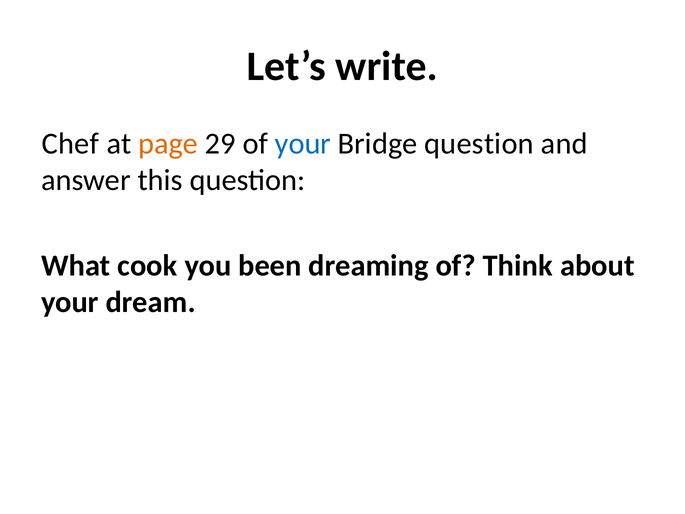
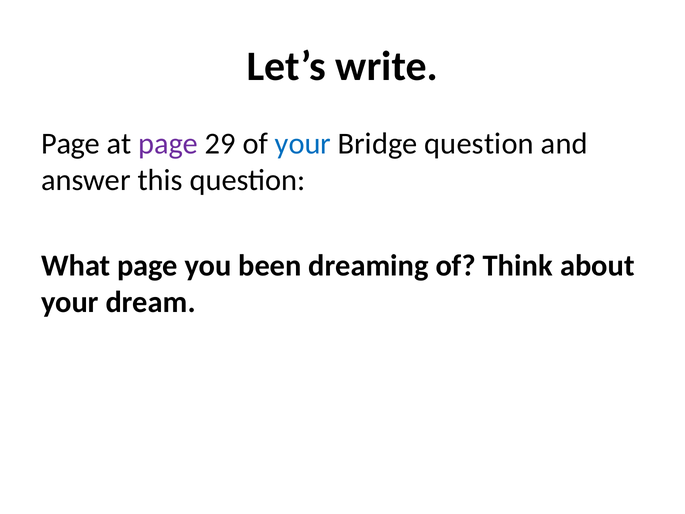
Chef: Chef -> Page (71, 144)
page colour: orange -> purple (168, 144)
What cook: cook -> page (148, 266)
